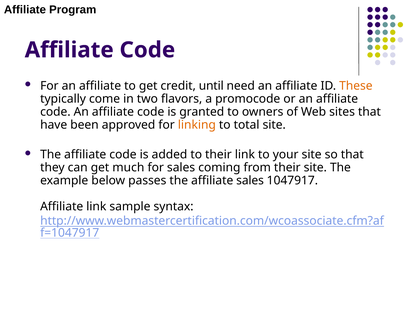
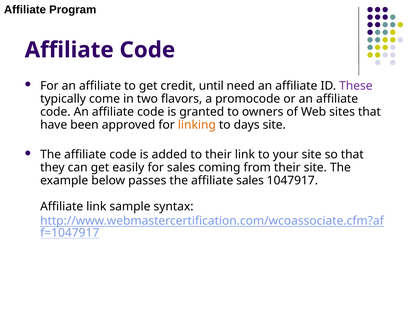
These colour: orange -> purple (356, 86)
total: total -> days (247, 125)
much: much -> easily (128, 168)
